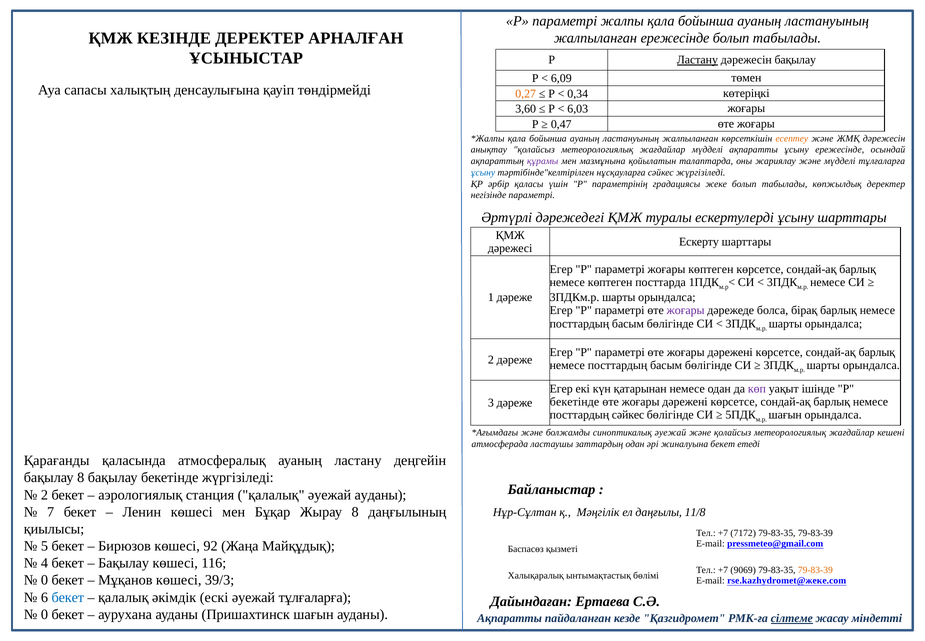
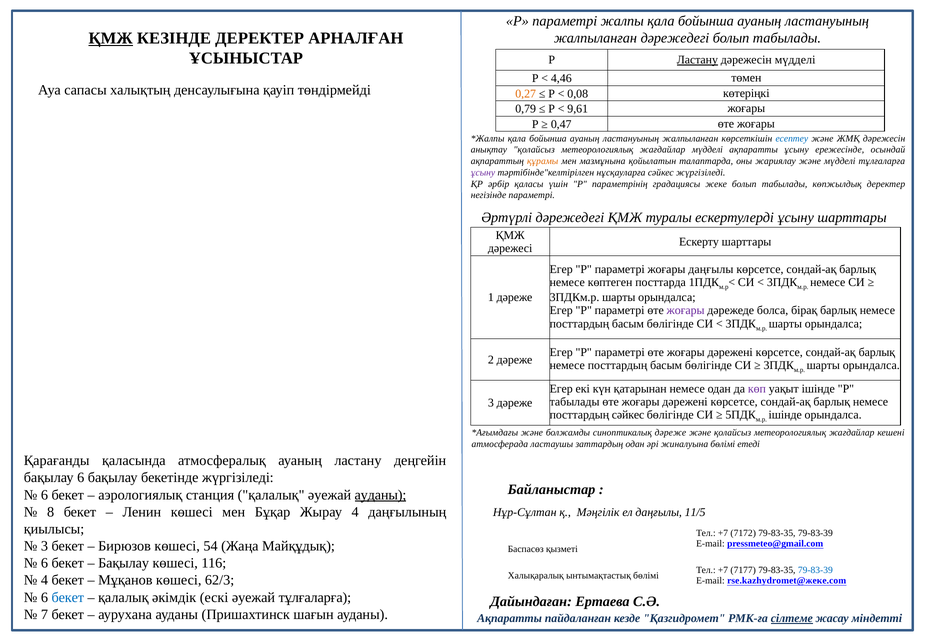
ҚМЖ underline: none -> present (111, 38)
жалпыланған ережесінде: ережесінде -> дәрежедегі (675, 38)
дәрежесін бақылау: бақылау -> мүдделі (795, 60)
6,09: 6,09 -> 4,46 (561, 78)
0,34: 0,34 -> 0,08 (578, 94)
3,60: 3,60 -> 0,79 (526, 109)
6,03: 6,03 -> 9,61 (578, 109)
есептеу colour: orange -> blue (792, 138)
құрамы colour: purple -> orange (543, 161)
ұсыну colour: blue -> purple (483, 172)
жоғары көптеген: көптеген -> даңғылы (711, 269)
бекетінде: бекетінде -> табылады (575, 401)
шағын: шағын -> ішінде (785, 415)
синоптикалық әуежай: әуежай -> дәреже (670, 432)
жиналуына бекет: бекет -> бөлімі (723, 444)
бақылау 8: 8 -> 6 (81, 477)
2: 2 -> 6 (44, 494)
ауданы underline: none -> present (380, 494)
7: 7 -> 8 (51, 511)
Жырау 8: 8 -> 4 (355, 511)
11/8: 11/8 -> 11/5 (695, 512)
5: 5 -> 3 (44, 546)
92: 92 -> 54 (211, 546)
4: 4 -> 6 (44, 563)
9069: 9069 -> 7177 (743, 570)
79-83-39 colour: orange -> blue (815, 570)
0: 0 -> 4 (44, 580)
39/3: 39/3 -> 62/3 (220, 580)
0: 0 -> 7 (44, 614)
